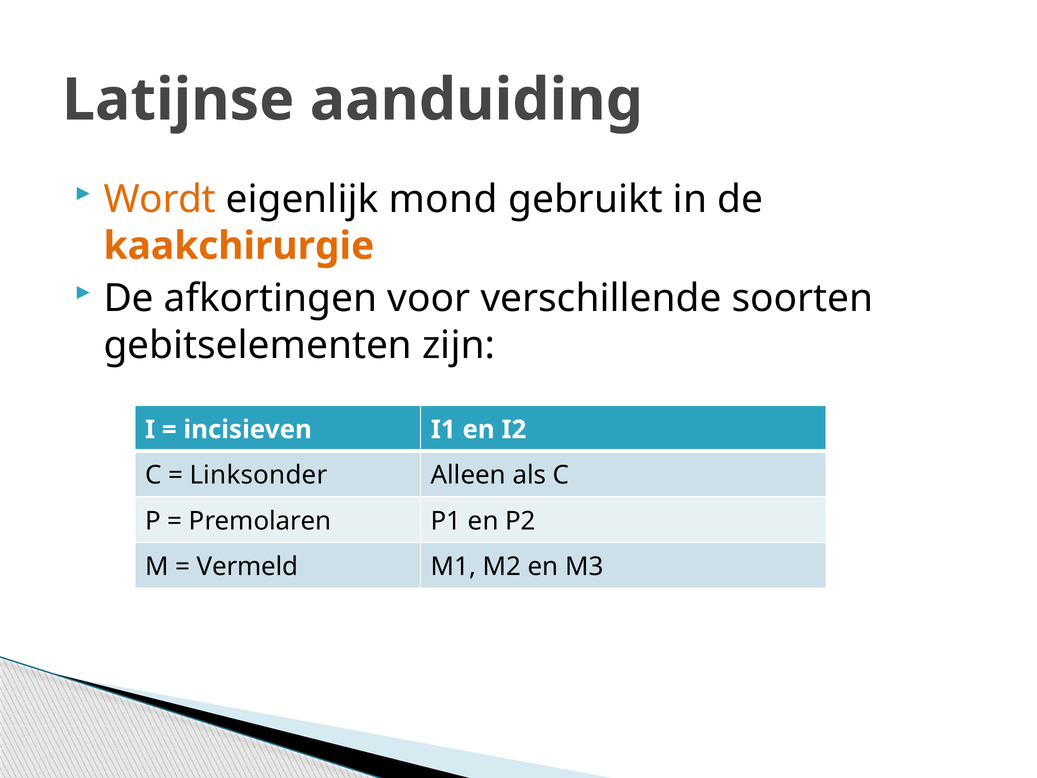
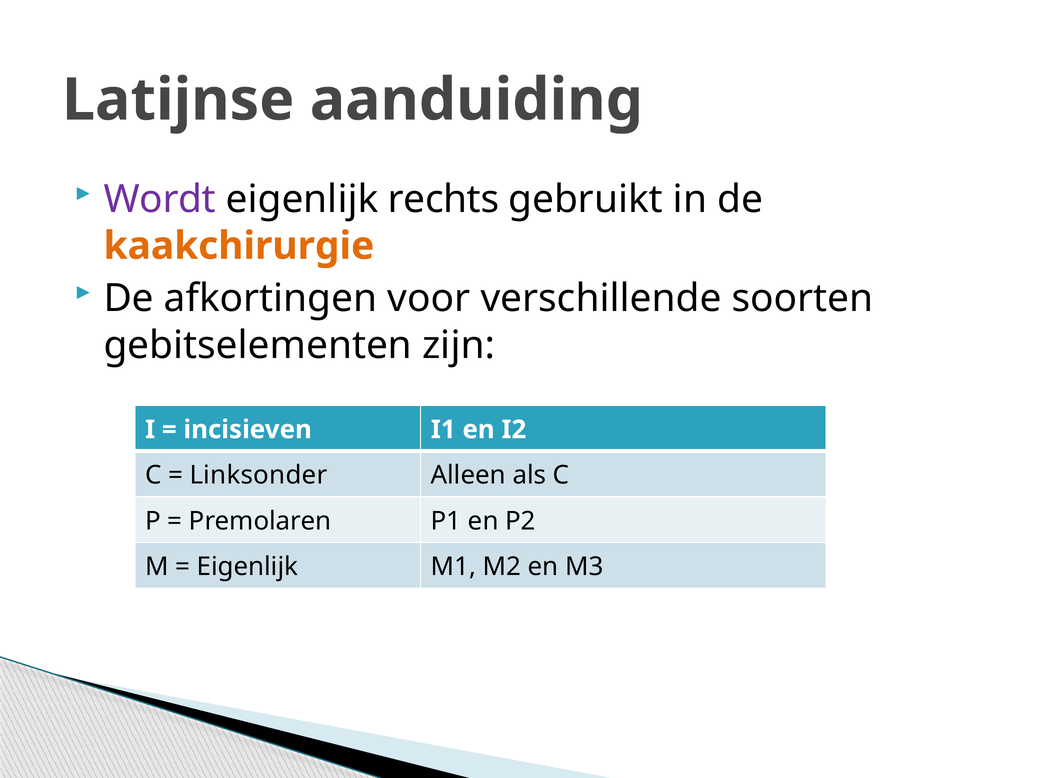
Wordt colour: orange -> purple (160, 199)
mond: mond -> rechts (444, 199)
Vermeld: Vermeld -> Eigenlijk (247, 567)
